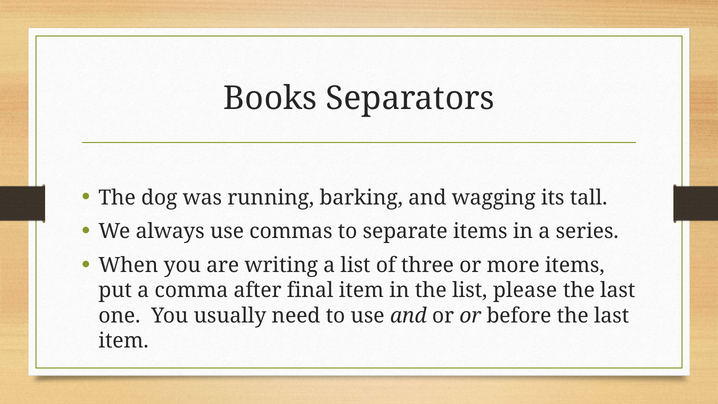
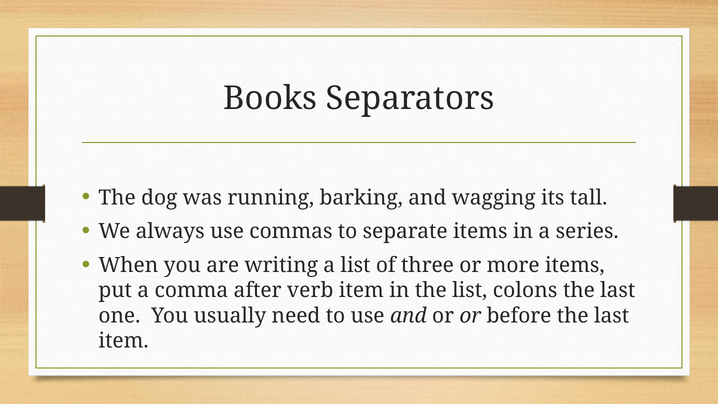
final: final -> verb (310, 290)
please: please -> colons (525, 290)
